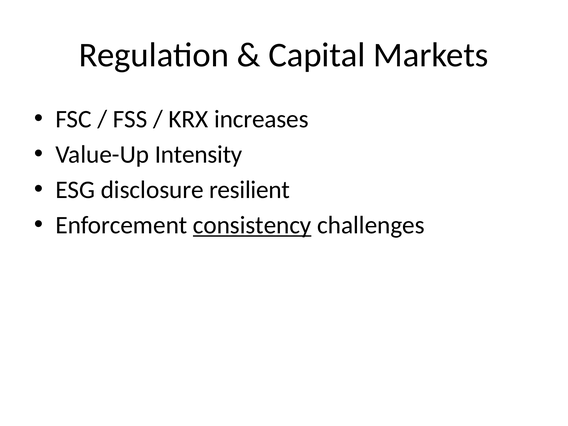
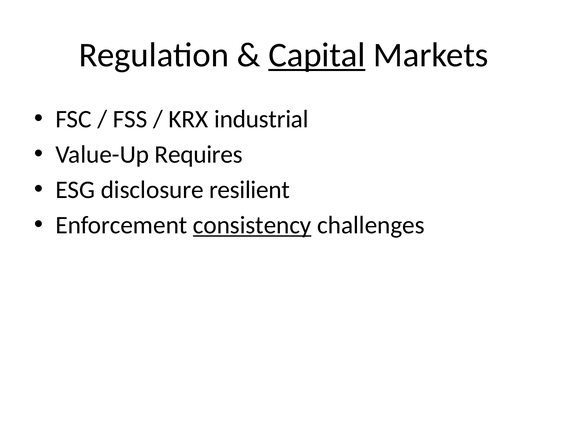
Capital underline: none -> present (317, 55)
increases: increases -> industrial (261, 119)
Intensity: Intensity -> Requires (199, 155)
